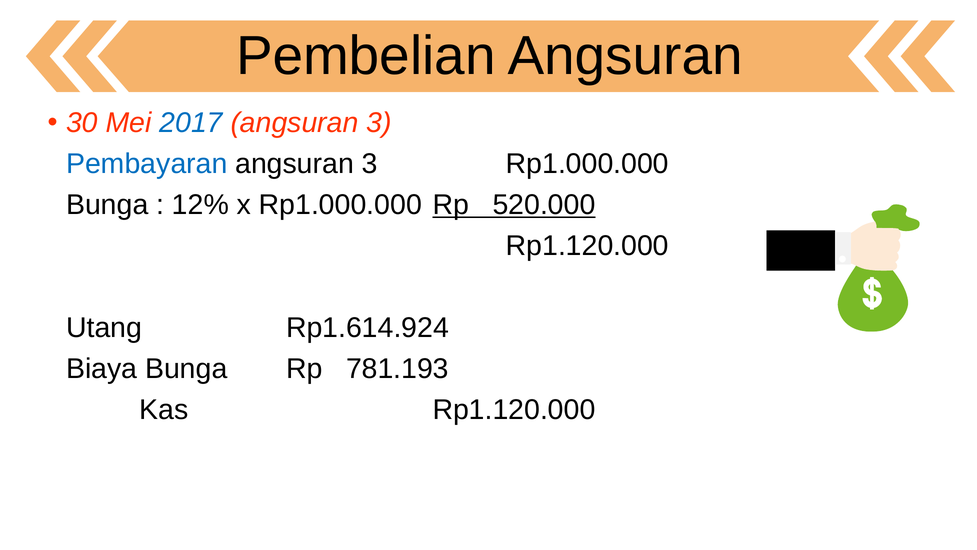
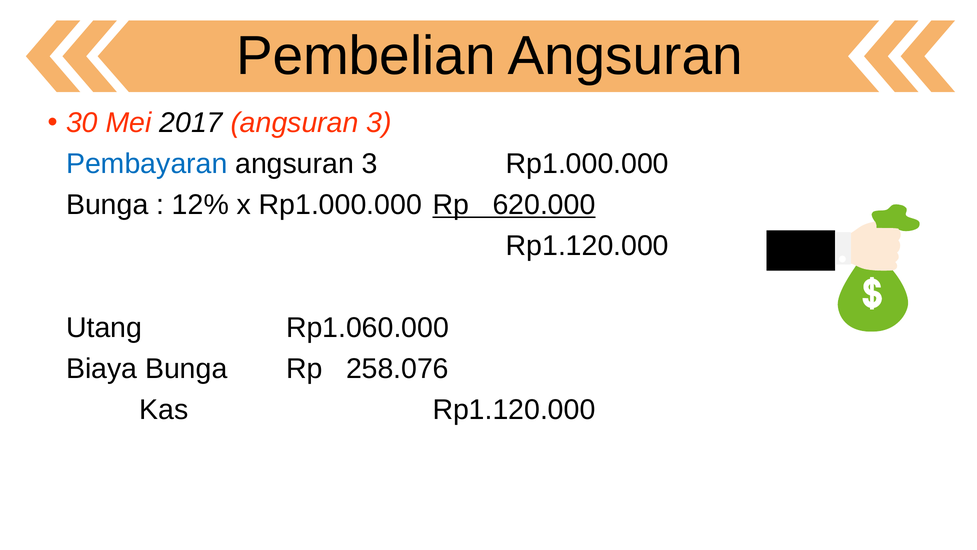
2017 colour: blue -> black (191, 123)
520.000: 520.000 -> 620.000 (544, 205)
Rp1.614.924: Rp1.614.924 -> Rp1.060.000 (367, 327)
781.193: 781.193 -> 258.076 (397, 368)
